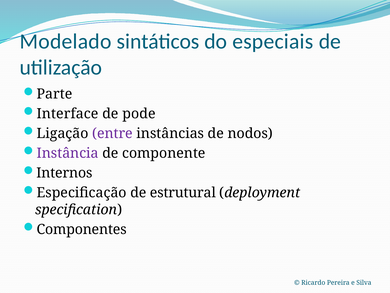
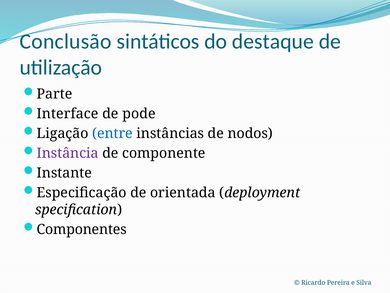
Modelado: Modelado -> Conclusão (66, 41)
especiais: especiais -> destaque (273, 41)
entre colour: purple -> blue (112, 133)
Internos: Internos -> Instante (64, 173)
estrutural: estrutural -> orientada (183, 192)
